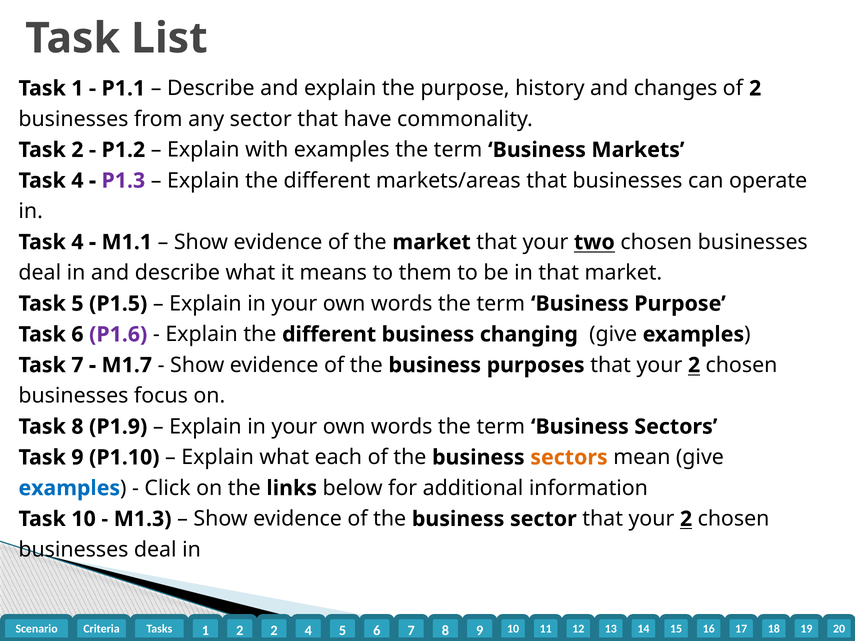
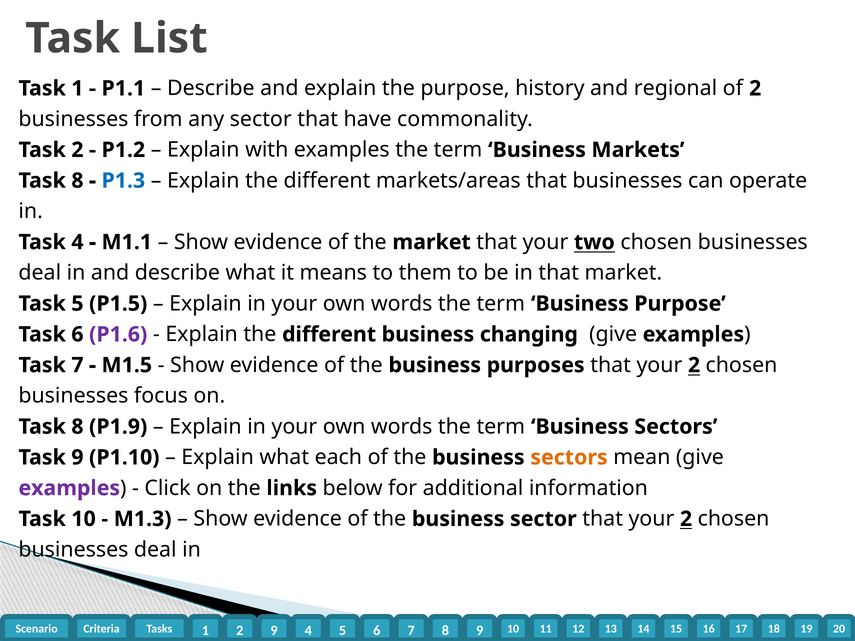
changes: changes -> regional (676, 88)
4: 4 -> 8 (77, 181)
P1.3 colour: purple -> blue (123, 181)
M1.7: M1.7 -> M1.5 (127, 365)
examples colour: blue -> purple (69, 488)
1 2: 2 -> 9 (274, 631)
